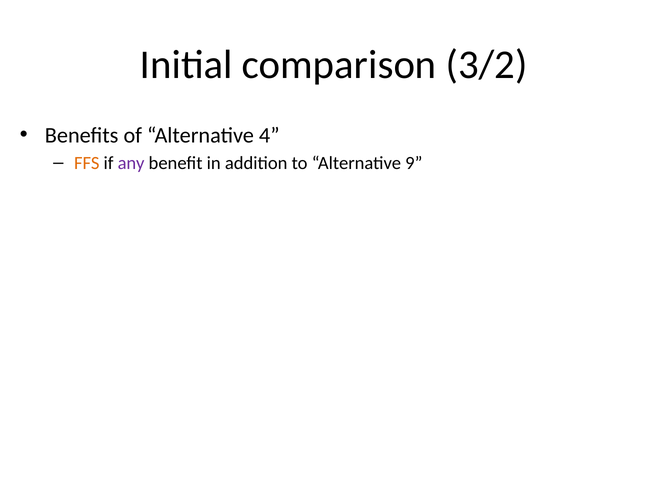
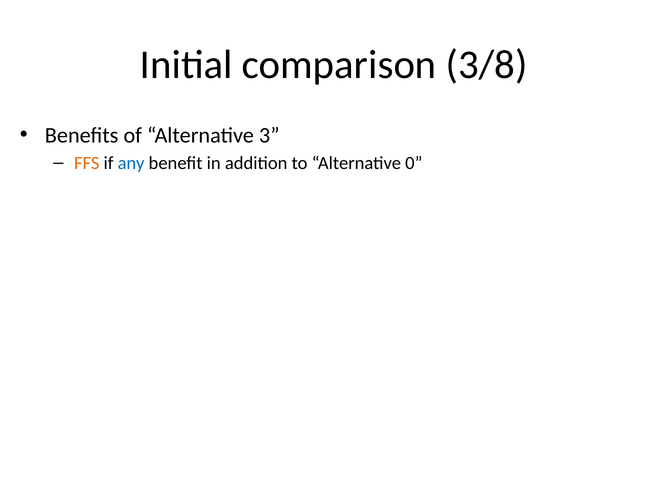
3/2: 3/2 -> 3/8 (487, 65)
4: 4 -> 3 (269, 135)
any colour: purple -> blue (131, 163)
9: 9 -> 0 (414, 163)
